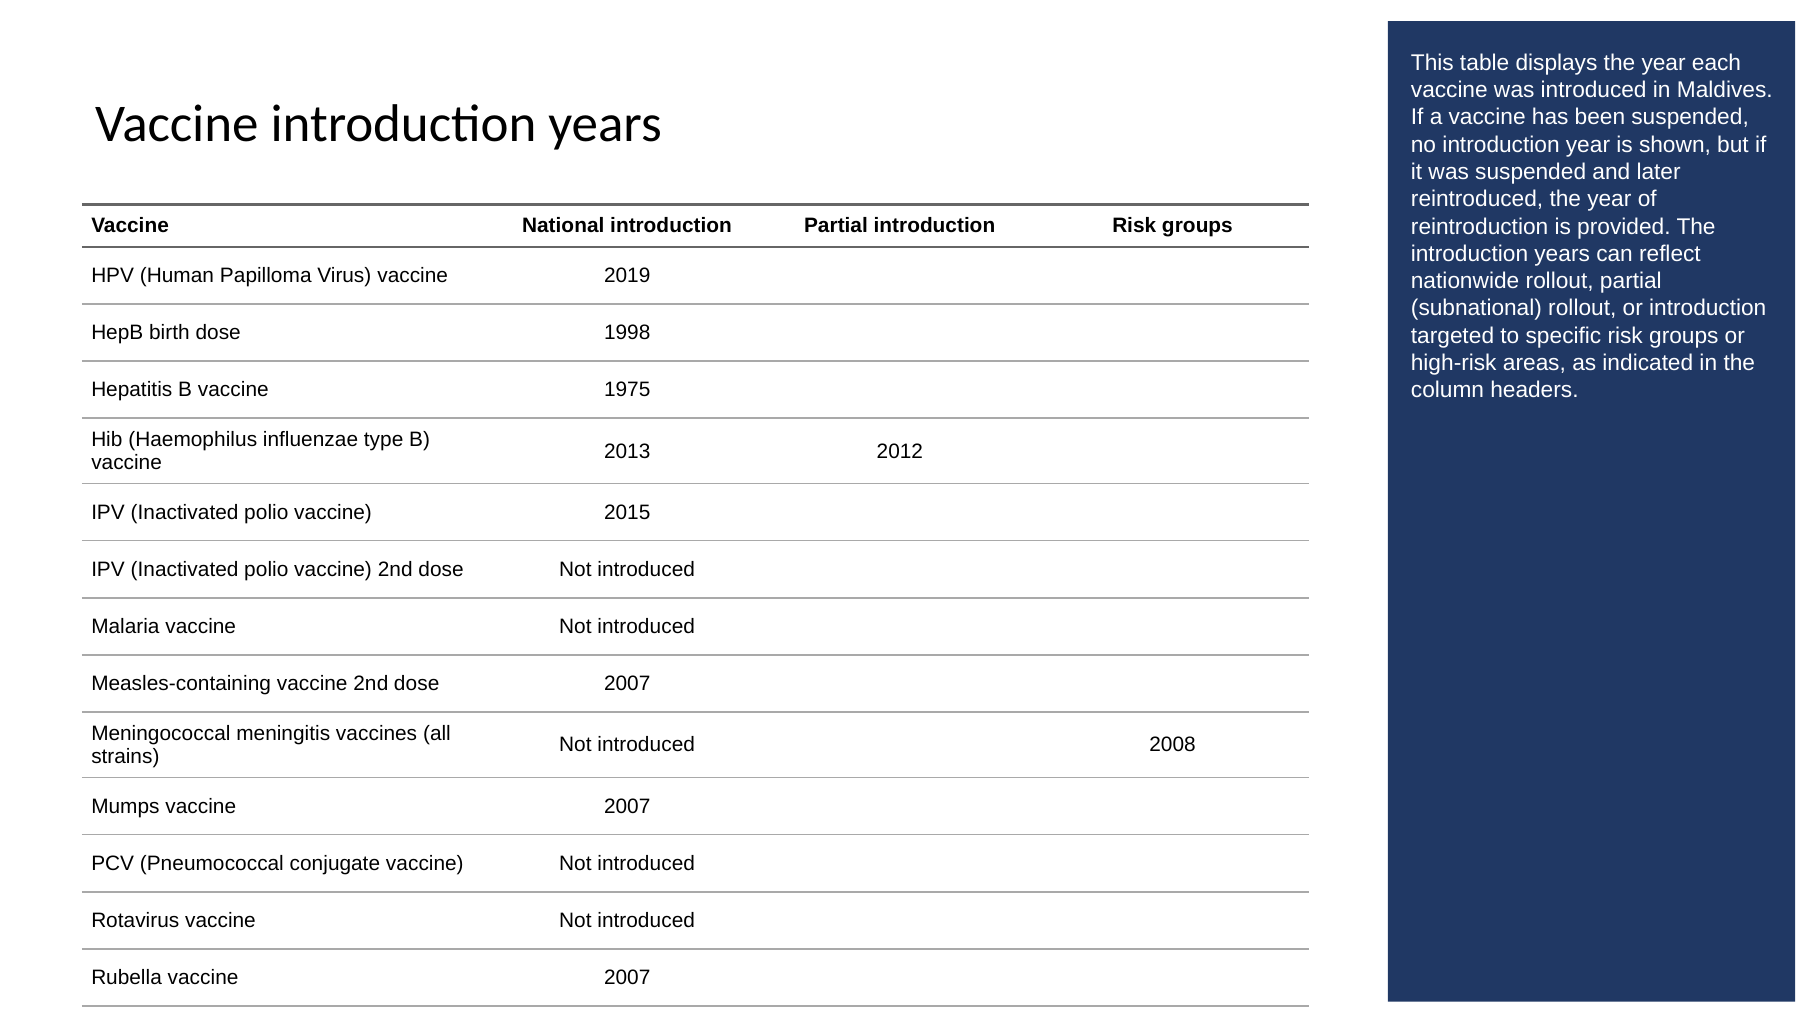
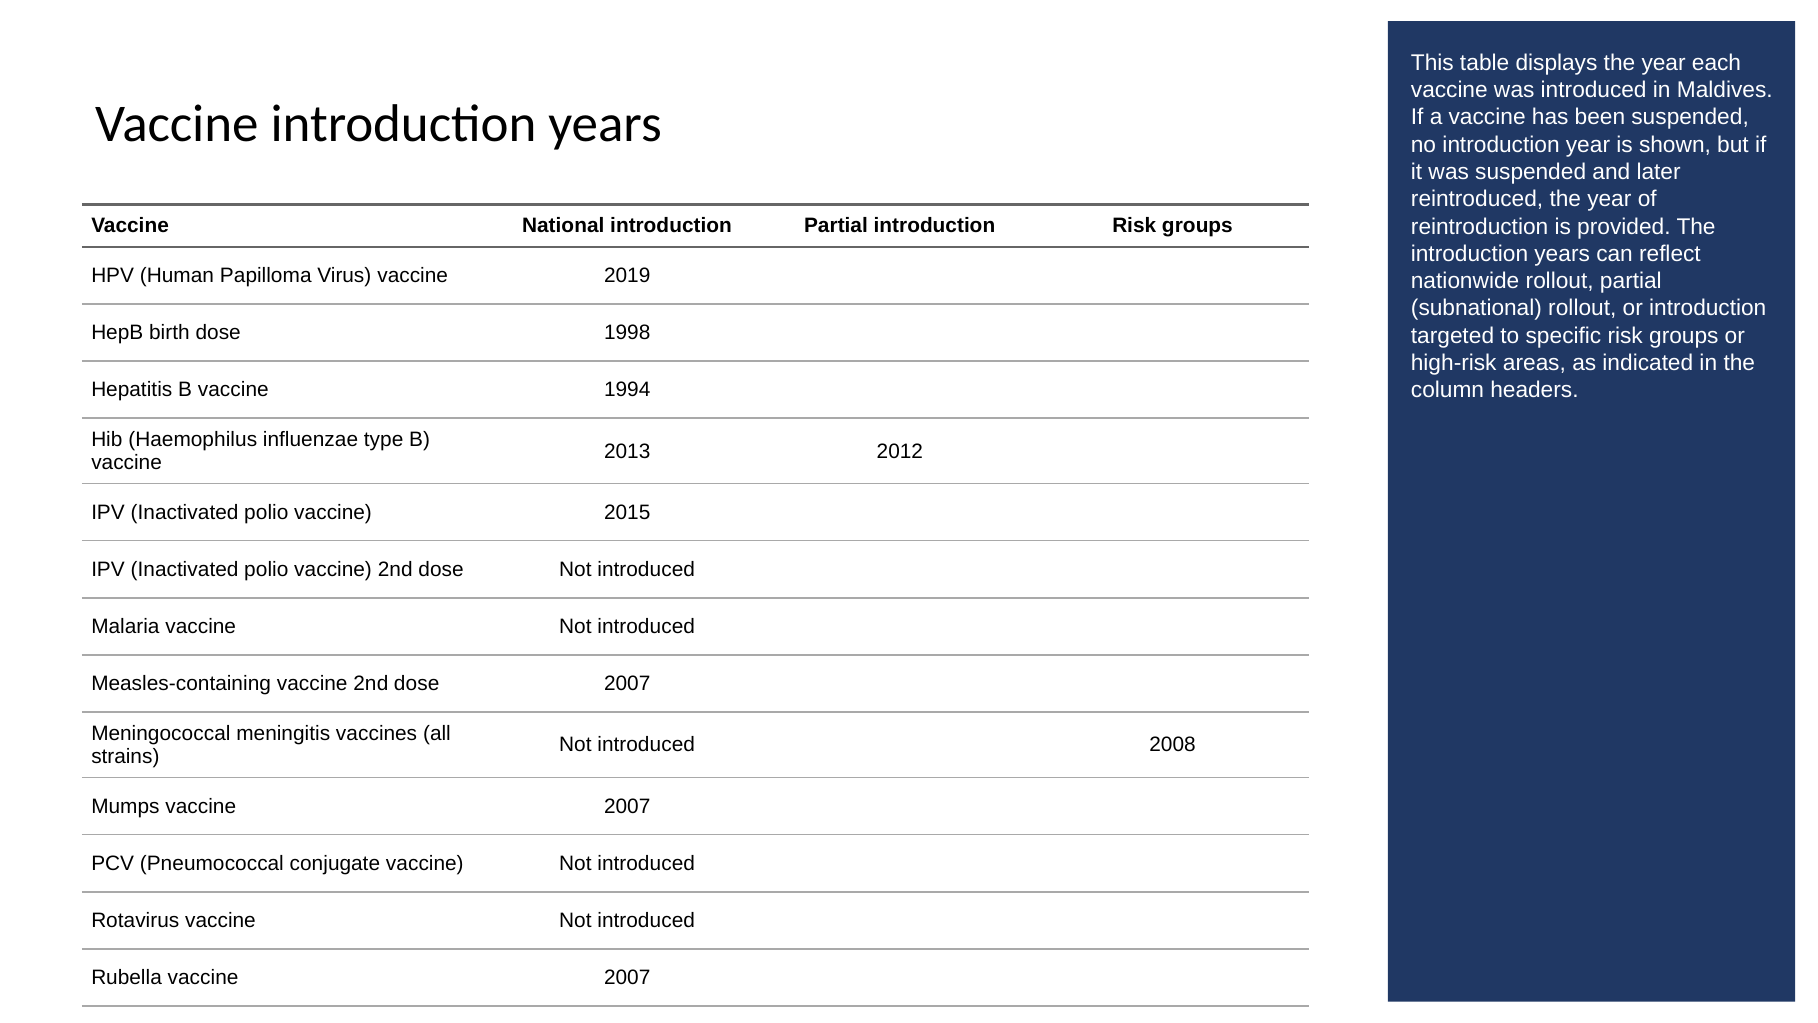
1975: 1975 -> 1994 (627, 390)
